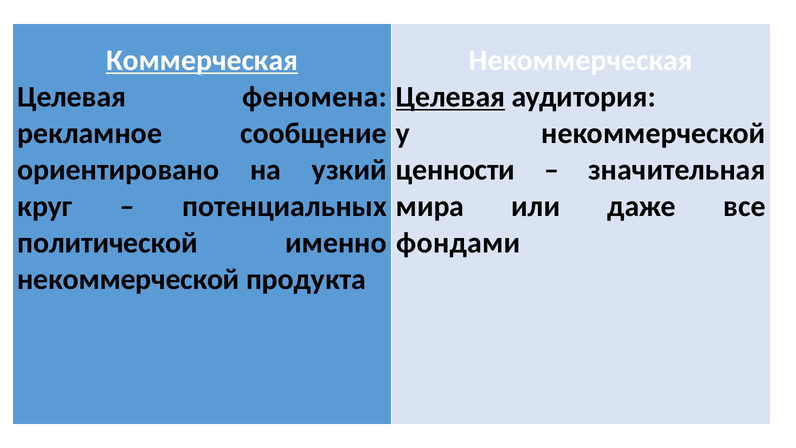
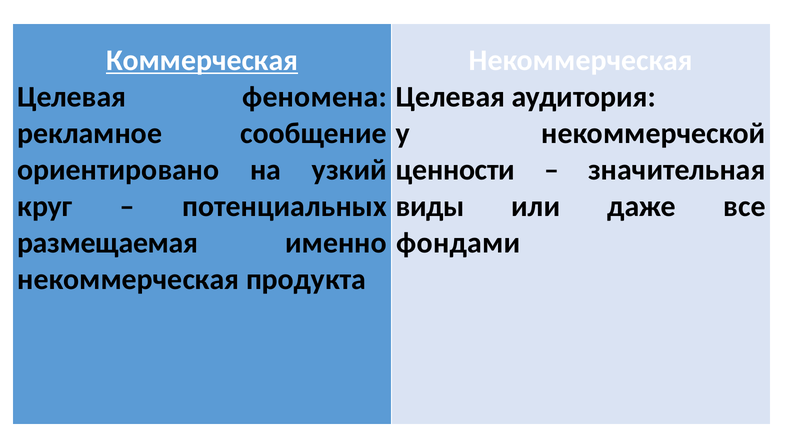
Целевая underline: present -> none (450, 97)
мира: мира -> виды (430, 206)
политической: политической -> размещаемая (108, 243)
некоммерческой: некоммерческой -> некоммерческая (128, 279)
